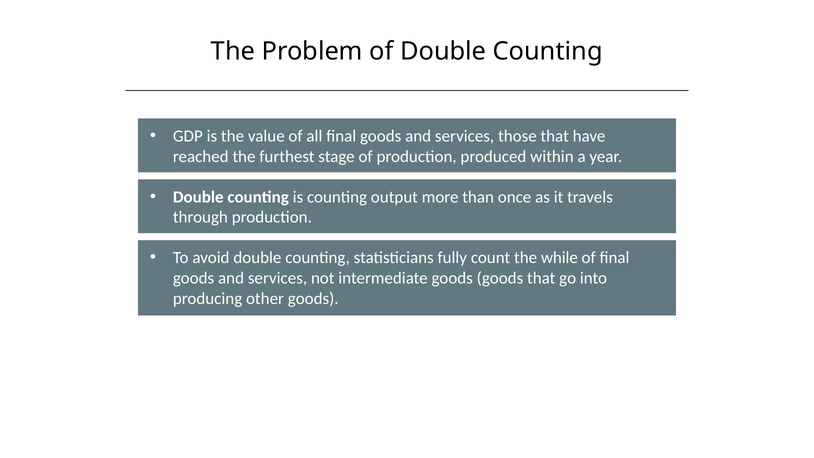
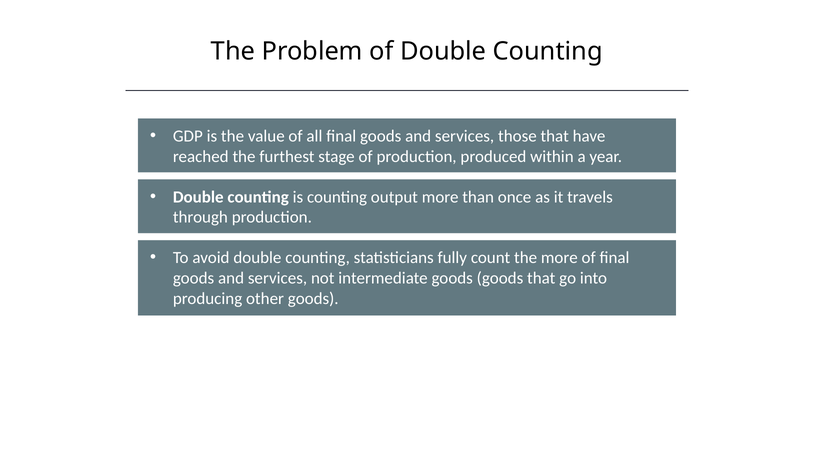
the while: while -> more (559, 258)
